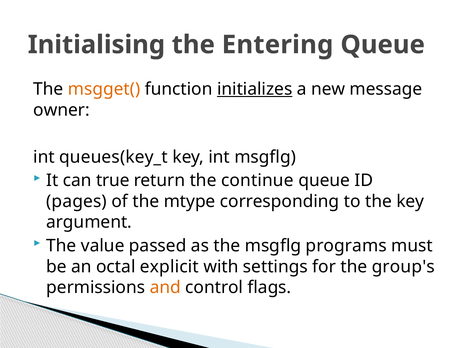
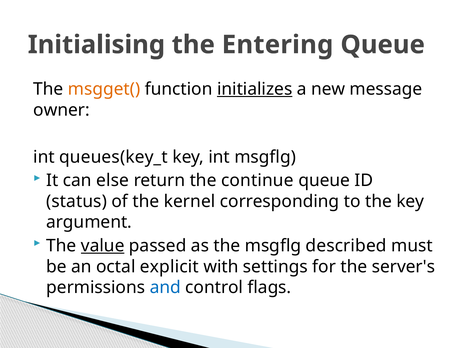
true: true -> else (113, 180)
pages: pages -> status (77, 201)
mtype: mtype -> kernel (190, 201)
value underline: none -> present (103, 245)
programs: programs -> described (346, 245)
group's: group's -> server's (403, 266)
and colour: orange -> blue (165, 287)
